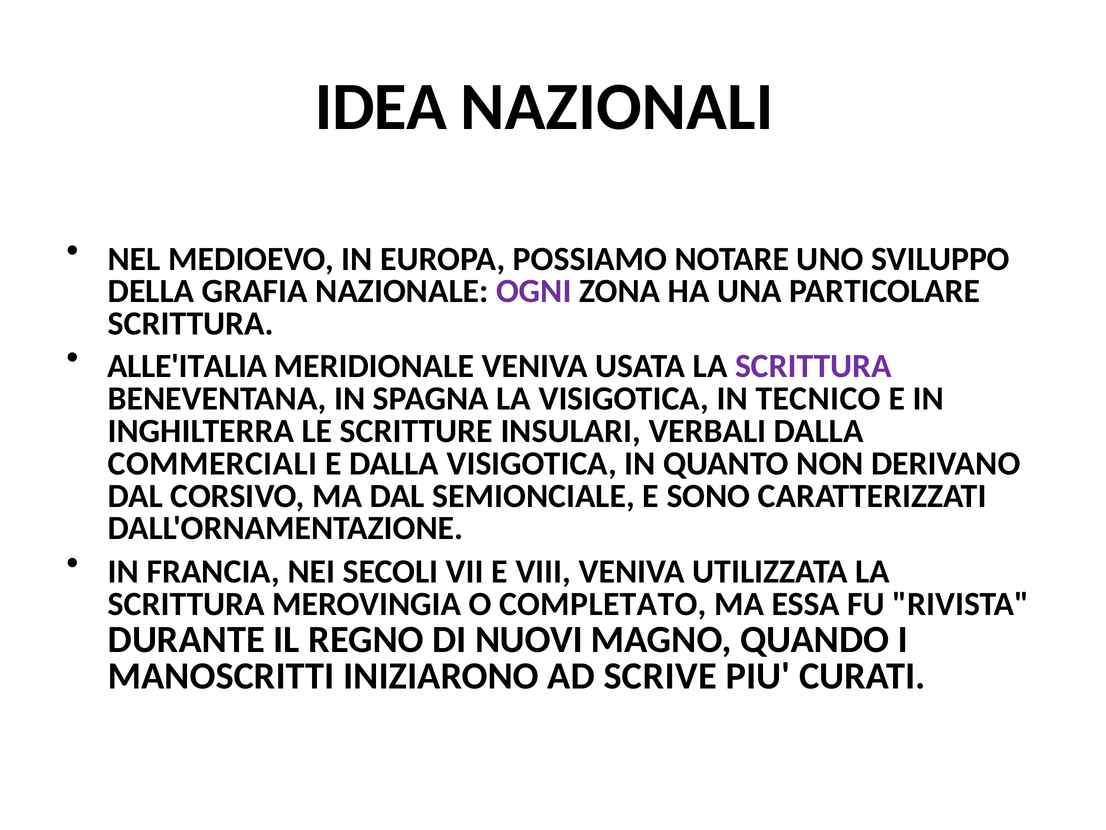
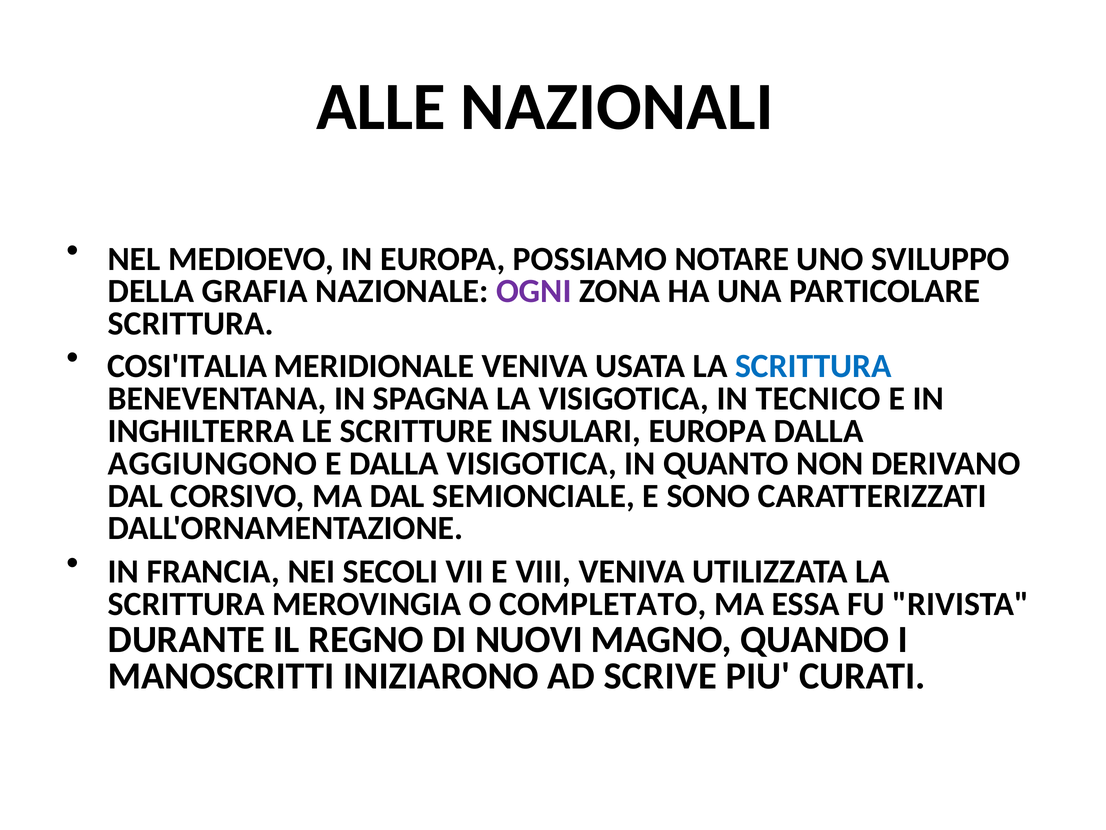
IDEA: IDEA -> ALLE (381, 107)
ALLE'ITALIA: ALLE'ITALIA -> COSI'ITALIA (187, 366)
SCRITTURA colour: purple -> blue (813, 366)
INSULARI VERBALI: VERBALI -> EUROPA (707, 431)
COMMERCIALI: COMMERCIALI -> AGGIUNGONO (213, 463)
